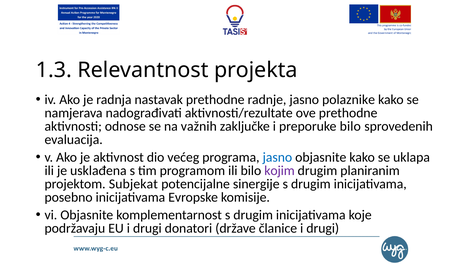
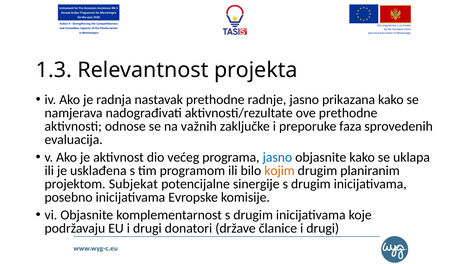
polaznike: polaznike -> prikazana (349, 100)
preporuke bilo: bilo -> faza (350, 126)
kojim colour: purple -> orange (280, 171)
